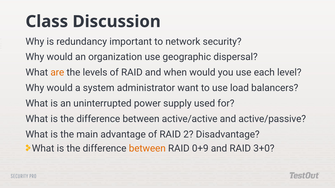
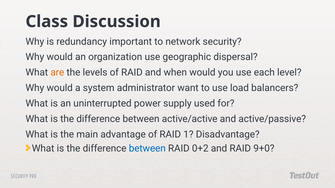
2: 2 -> 1 (188, 135)
between colour: orange -> blue (147, 149)
0+9: 0+9 -> 0+2 (200, 149)
3+0: 3+0 -> 9+0 (264, 149)
